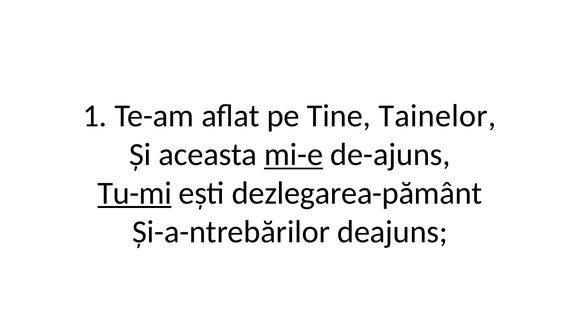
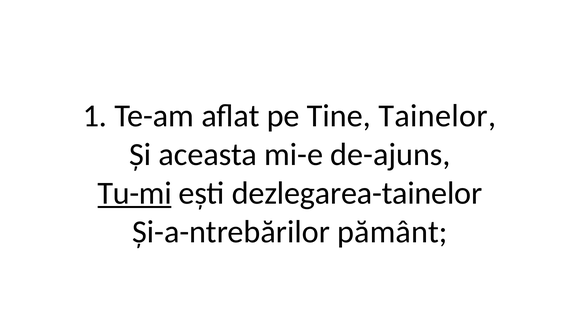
mi-e underline: present -> none (294, 155)
dezlegarea-pământ: dezlegarea-pământ -> dezlegarea-tainelor (357, 193)
deajuns: deajuns -> pământ (392, 232)
